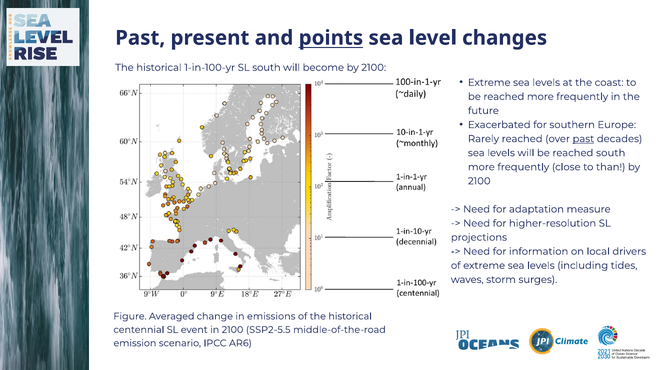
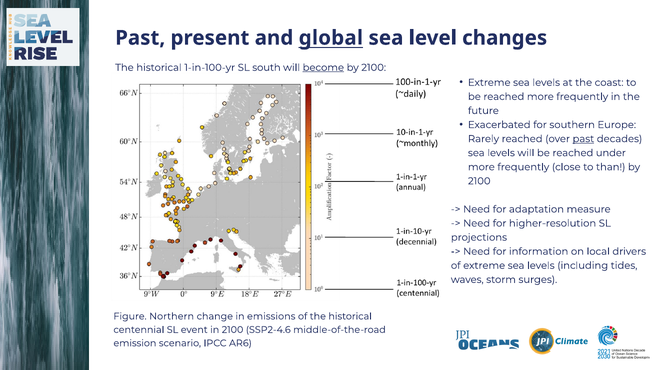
points: points -> global (331, 38)
become underline: none -> present (323, 67)
reached south: south -> under (611, 153)
Averaged: Averaged -> Northern (172, 316)
SSP2-5.5: SSP2-5.5 -> SSP2-4.6 (268, 329)
